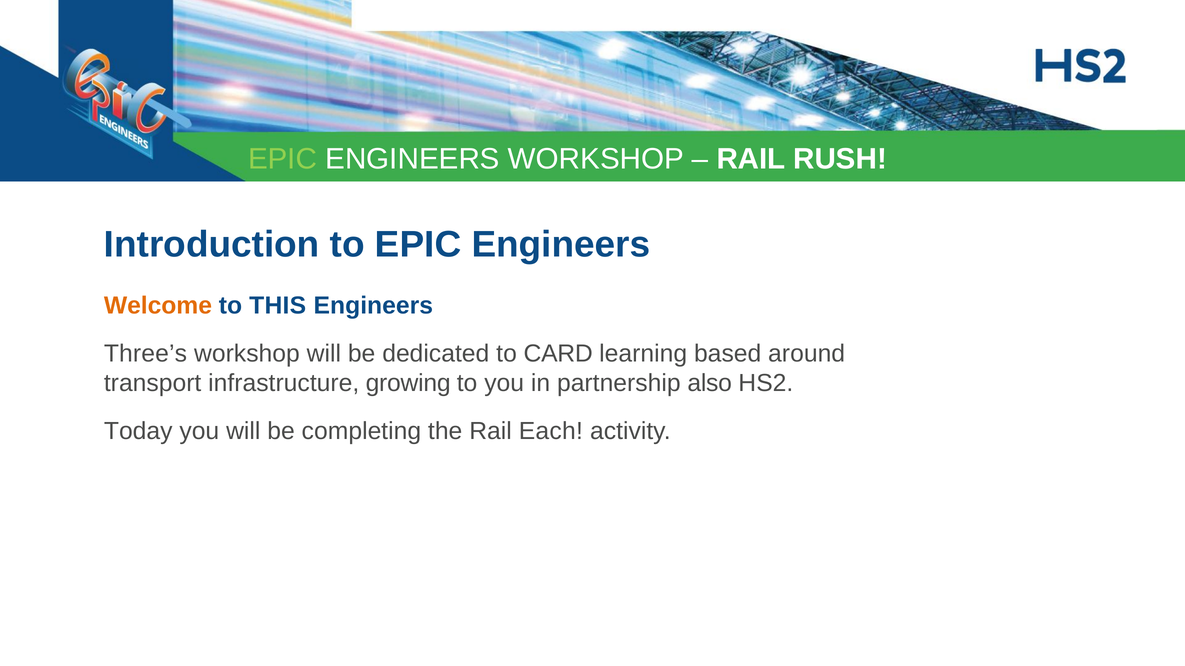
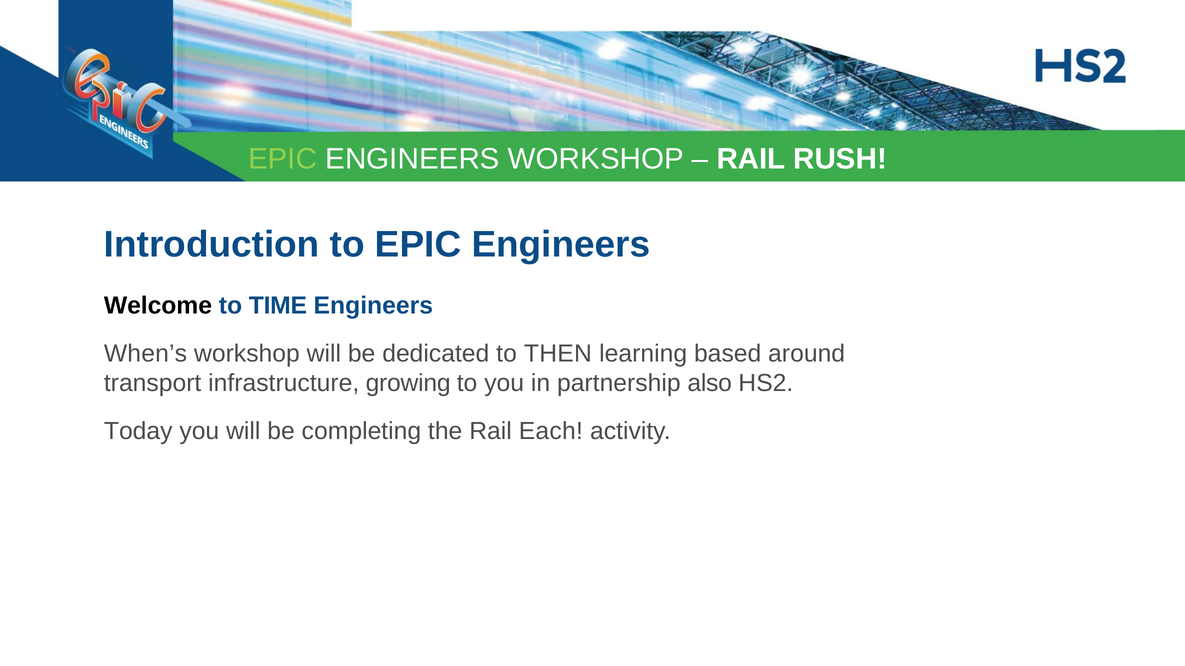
Welcome colour: orange -> black (158, 306)
THIS: THIS -> TIME (278, 306)
Three’s: Three’s -> When’s (145, 354)
CARD: CARD -> THEN (558, 354)
